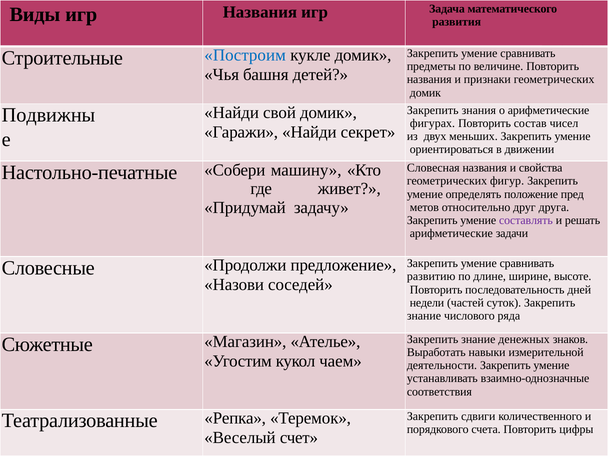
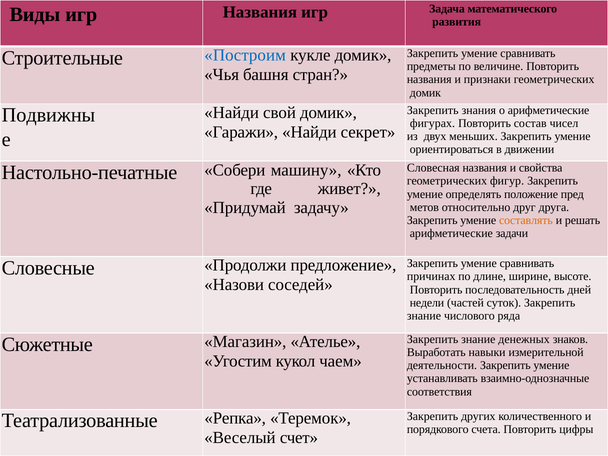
детей: детей -> стран (320, 75)
составлять colour: purple -> orange (526, 220)
развитию: развитию -> причинах (431, 277)
сдвиги: сдвиги -> других (478, 416)
